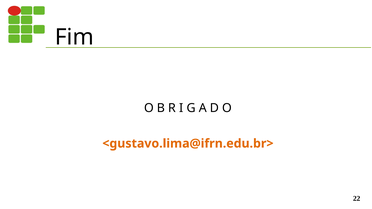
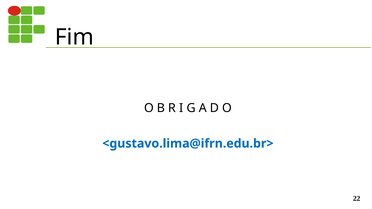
<gustavo.lima@ifrn.edu.br> colour: orange -> blue (188, 144)
